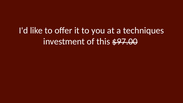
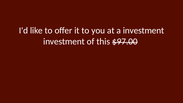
a techniques: techniques -> investment (144, 30)
